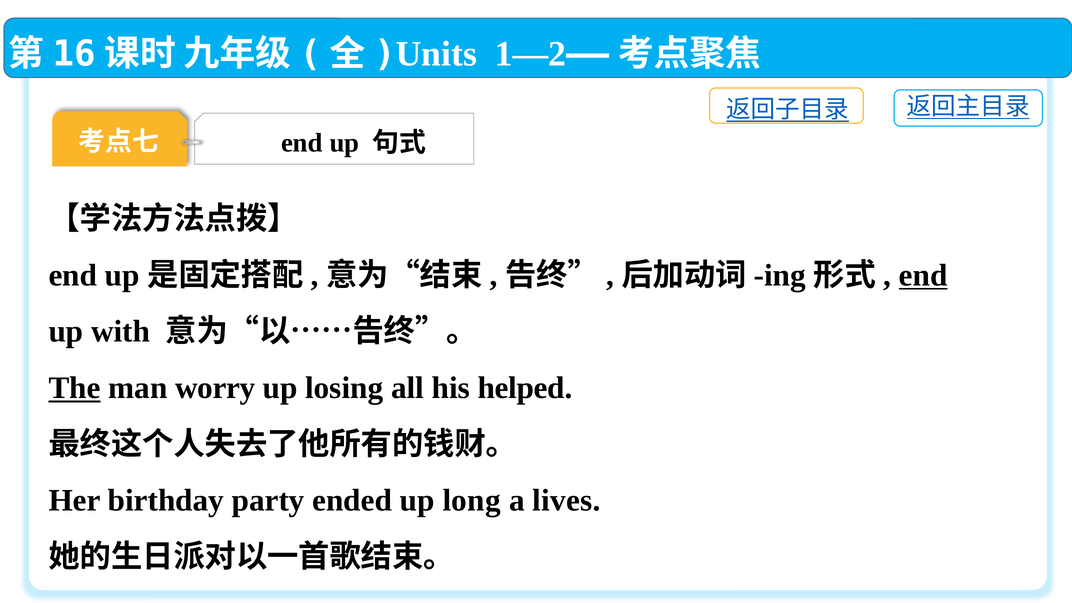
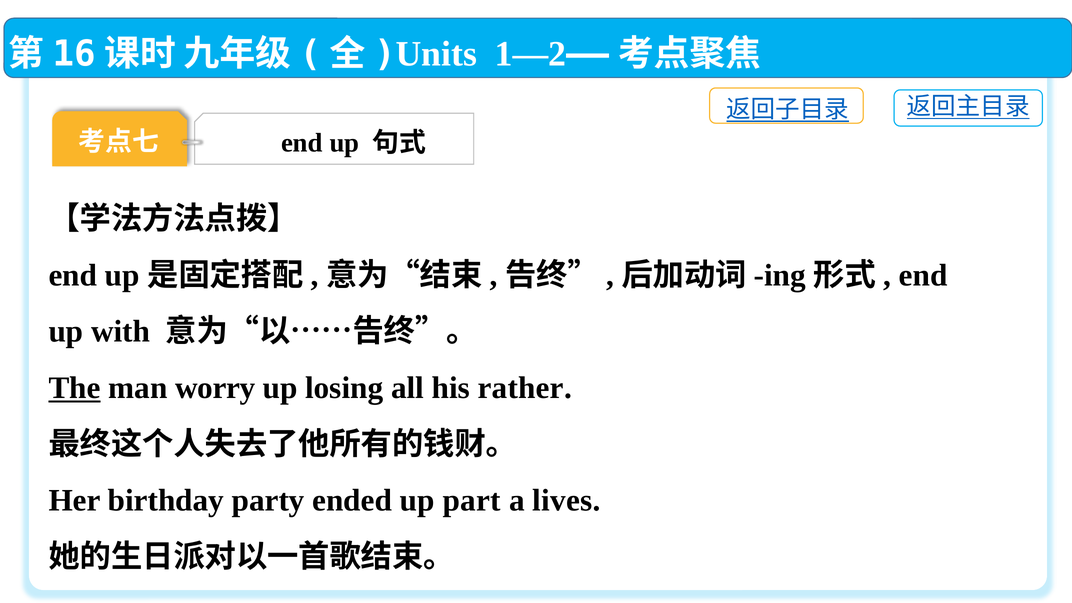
end underline: present -> none (923, 275)
helped: helped -> rather (525, 388)
long: long -> part (472, 501)
